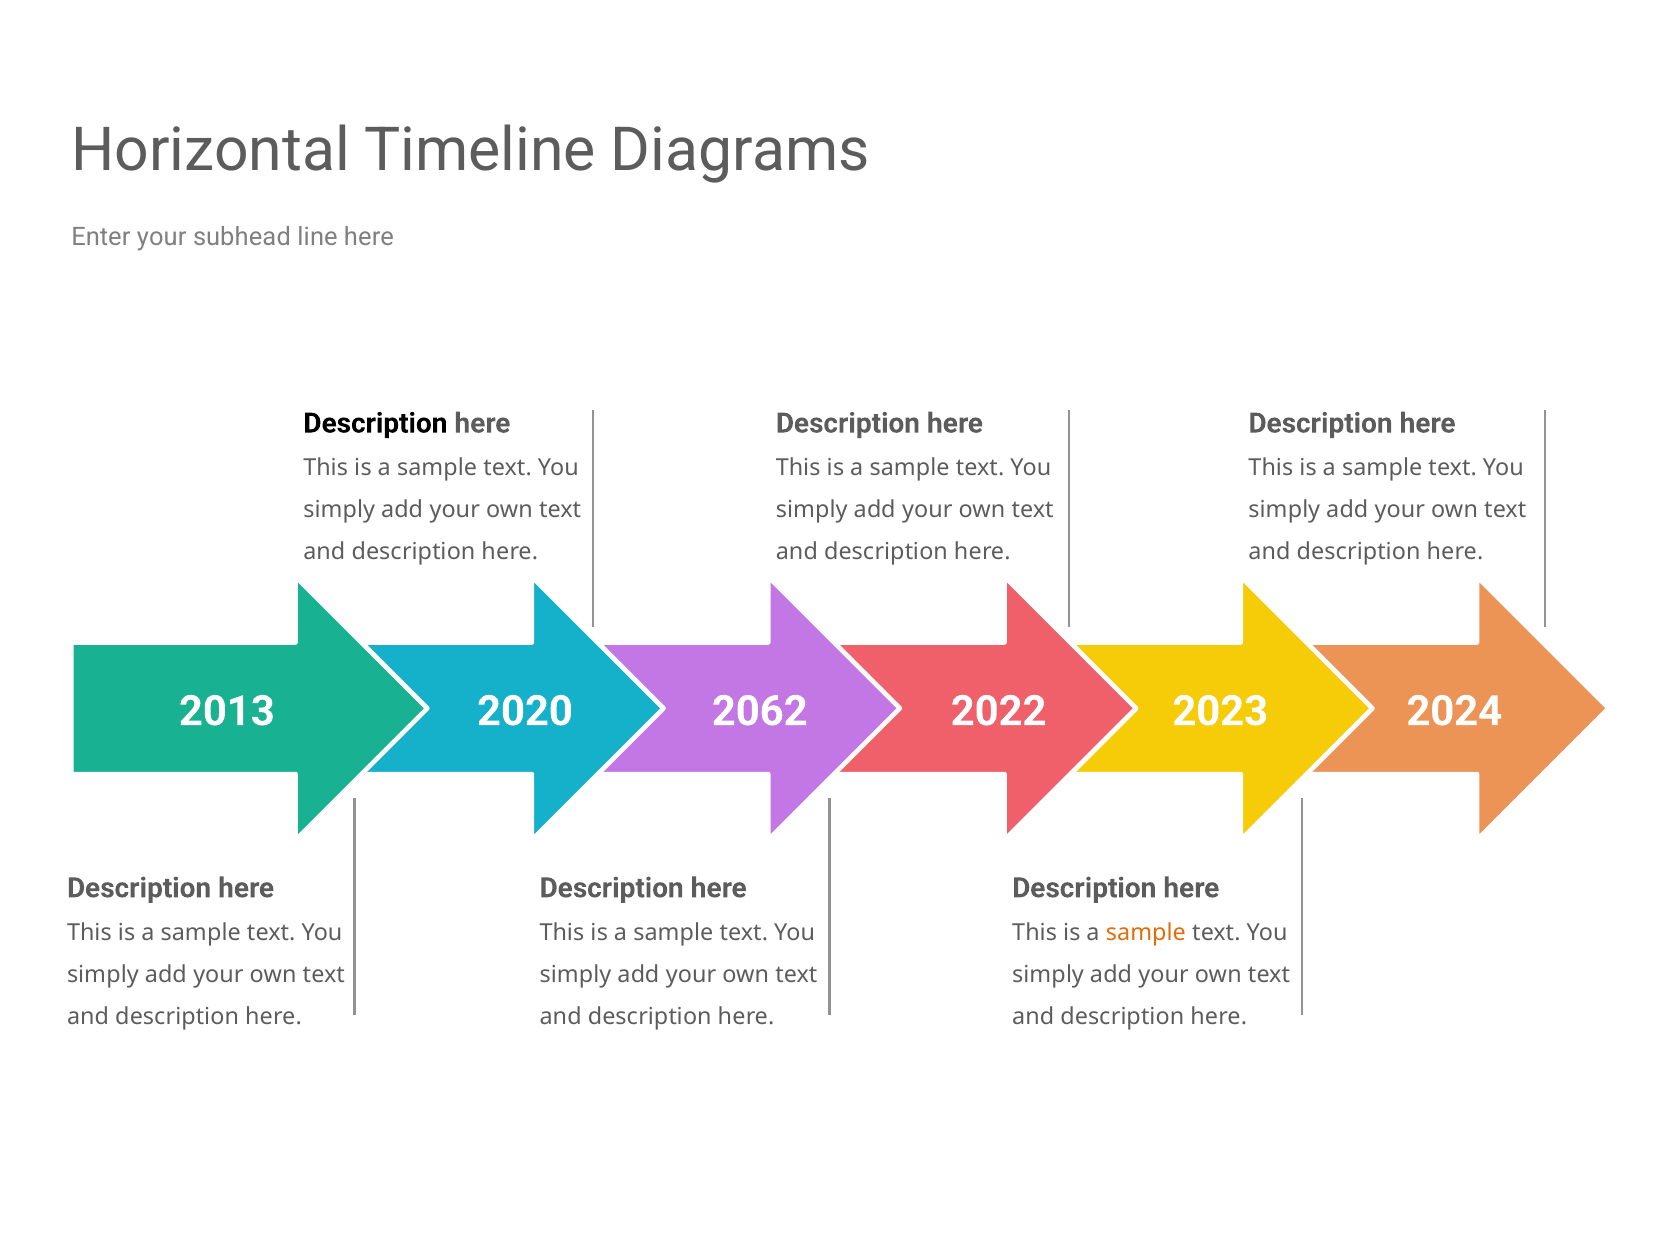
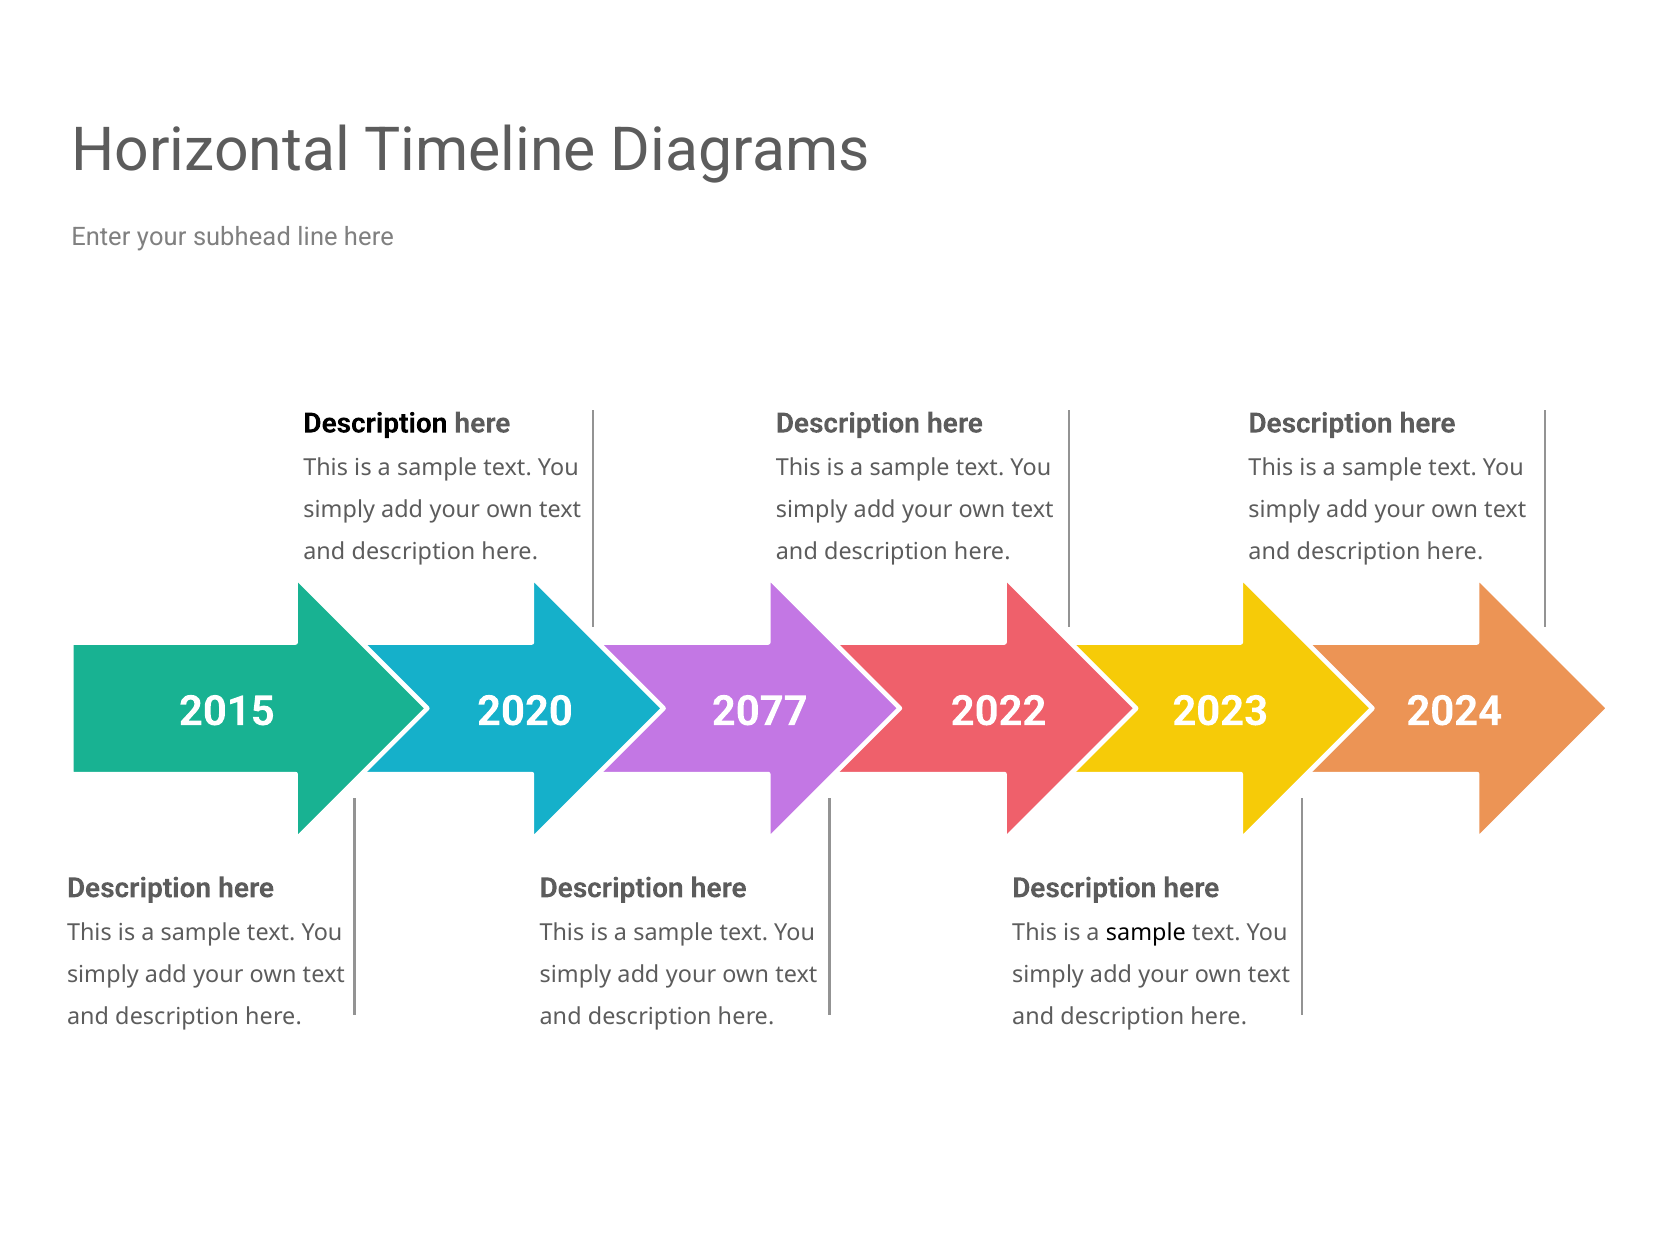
2013: 2013 -> 2015 (227, 711)
2062: 2062 -> 2077 (760, 711)
sample colour: orange -> black (1146, 933)
